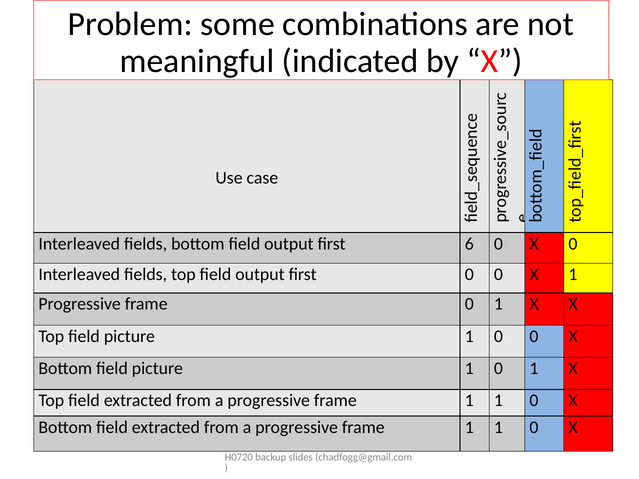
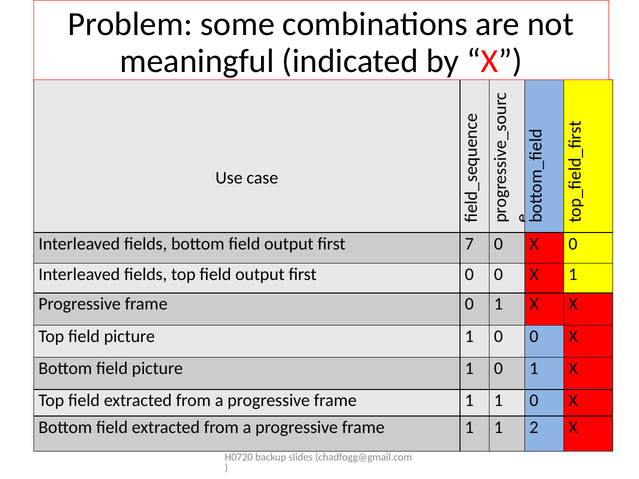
6: 6 -> 7 (469, 244)
0: 0 -> 2 (534, 427)
